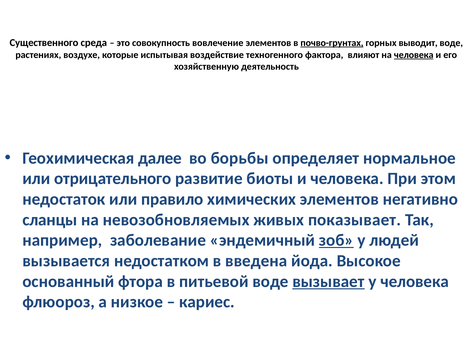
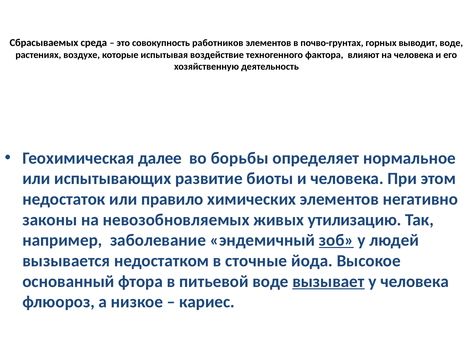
Существенного: Существенного -> Сбрасываемых (44, 43)
вовлечение: вовлечение -> работников (218, 43)
почво-грунтах underline: present -> none (332, 43)
человека underline: present -> none (414, 55)
отрицательного: отрицательного -> испытывающих (113, 178)
сланцы: сланцы -> законы (50, 220)
показывает: показывает -> утилизацию (355, 220)
введена: введена -> сточные (256, 261)
